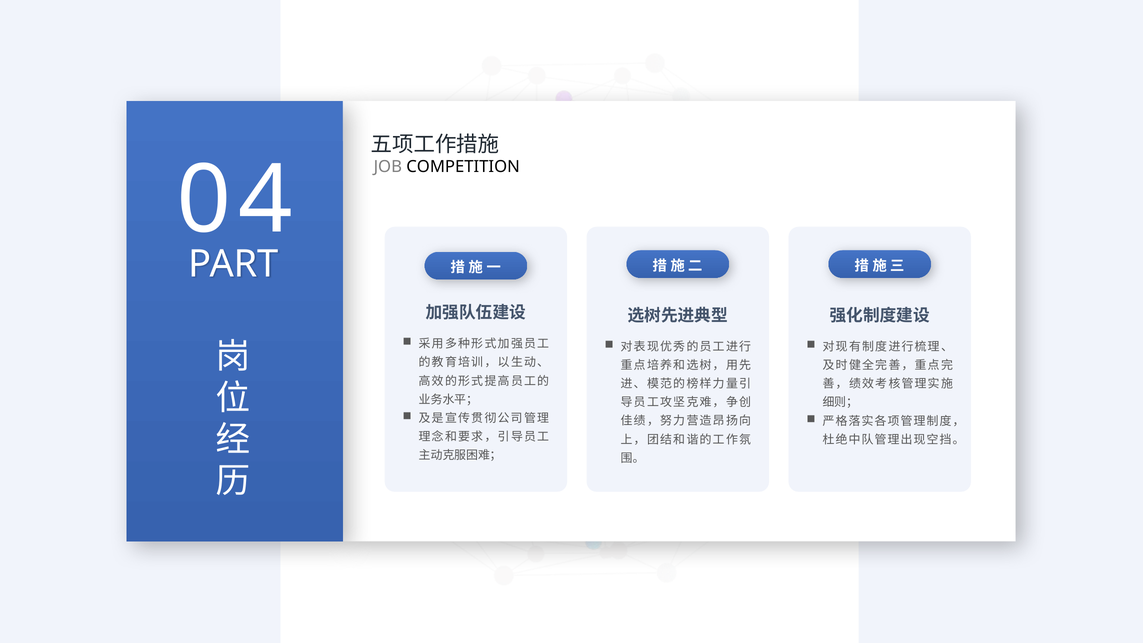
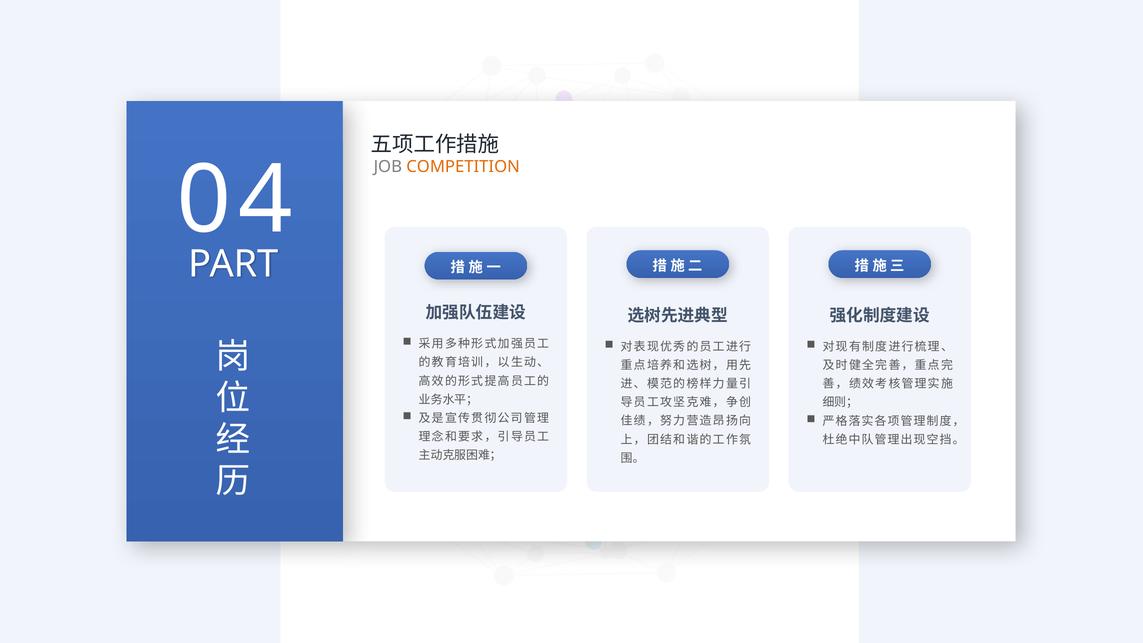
COMPETITION colour: black -> orange (463, 166)
